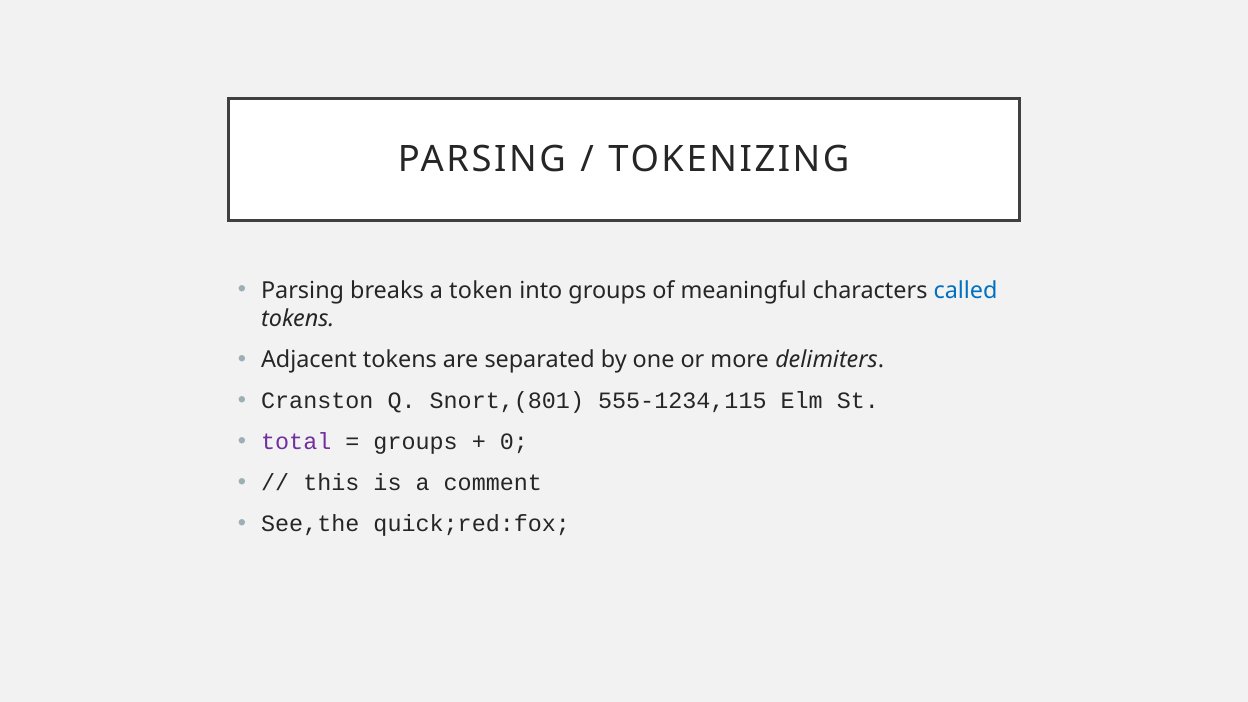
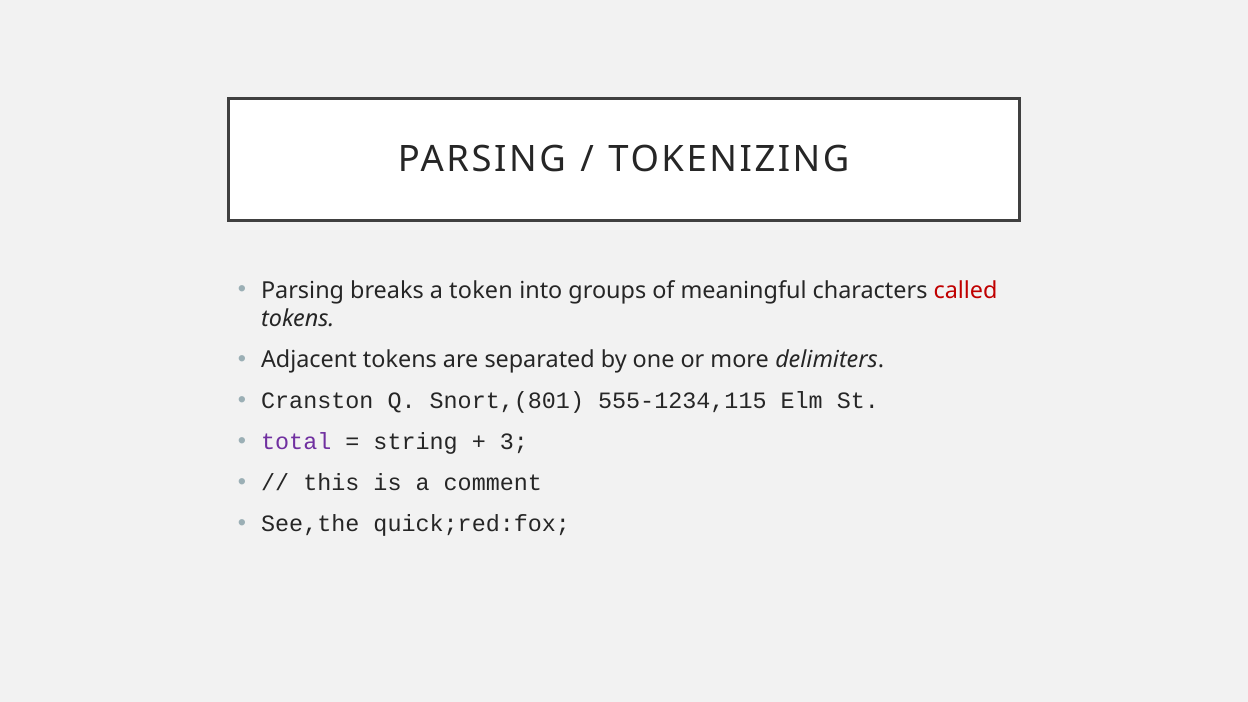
called colour: blue -> red (966, 290)
groups: groups -> string (416, 442)
0: 0 -> 3 (514, 442)
